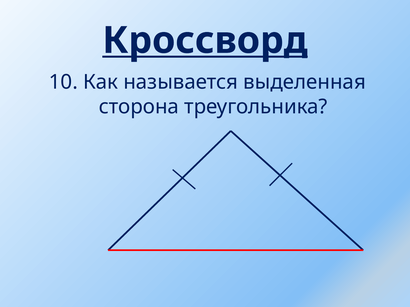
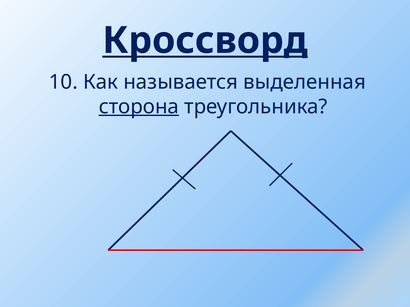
сторона underline: none -> present (139, 107)
